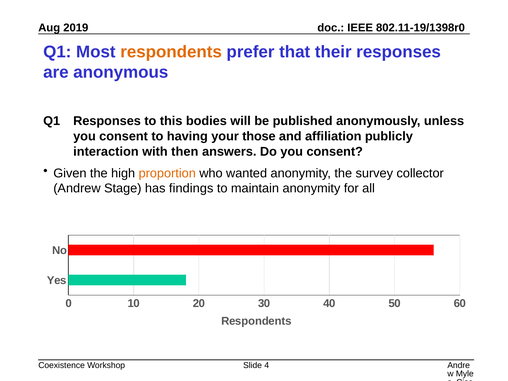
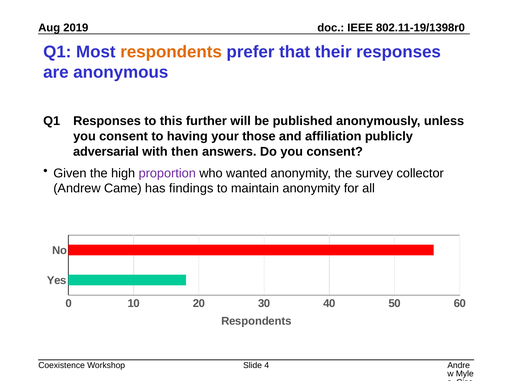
bodies: bodies -> further (206, 121)
interaction: interaction -> adversarial (106, 152)
proportion colour: orange -> purple (167, 173)
Stage: Stage -> Came (123, 188)
